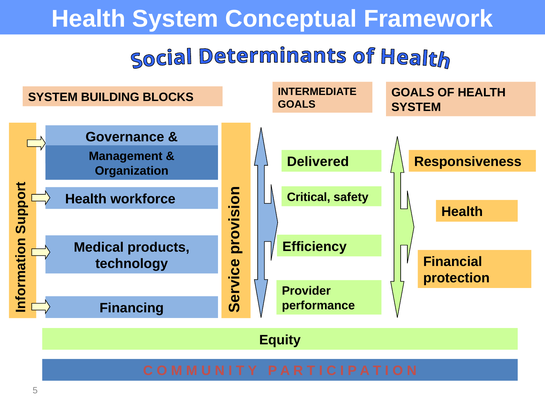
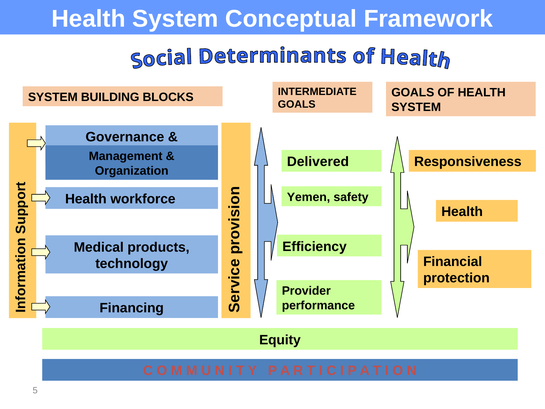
Critical: Critical -> Yemen (309, 197)
